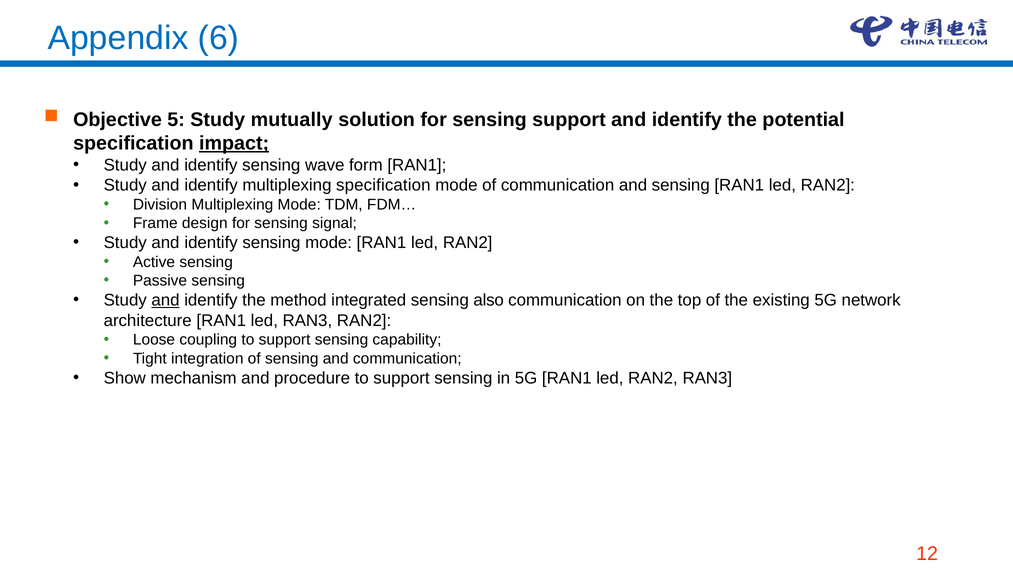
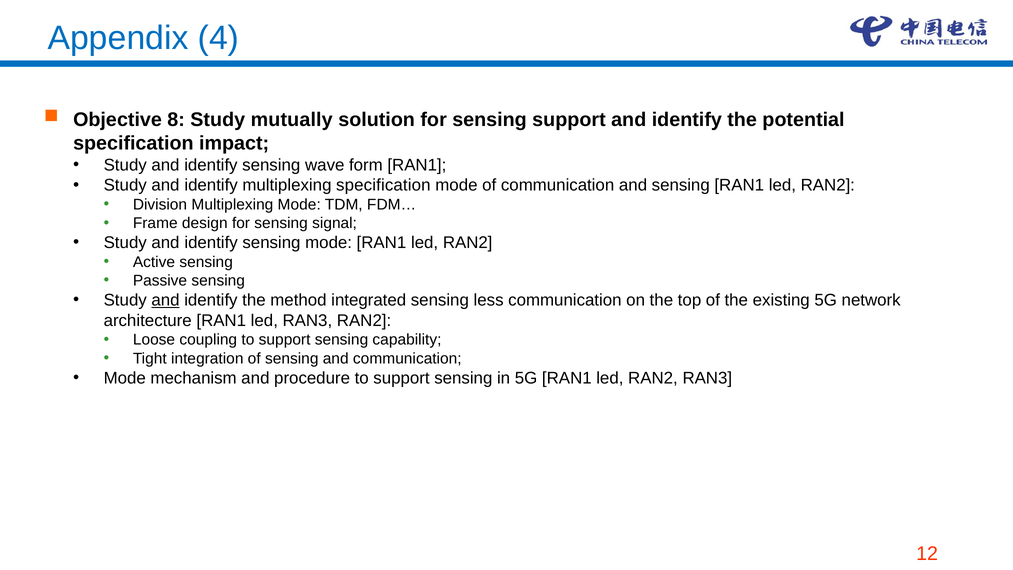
6: 6 -> 4 (218, 38)
5: 5 -> 8 (176, 120)
impact underline: present -> none (234, 143)
also: also -> less (489, 300)
Show: Show -> Mode (125, 378)
